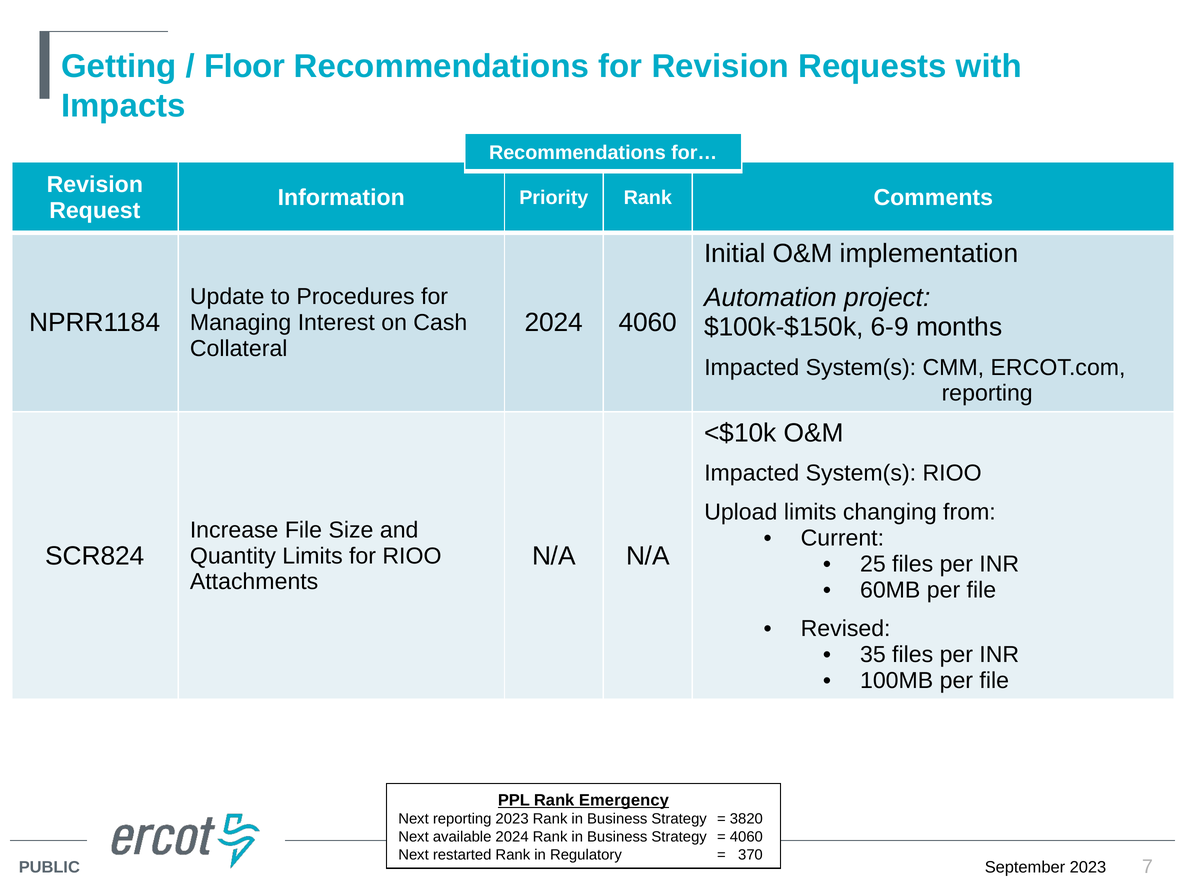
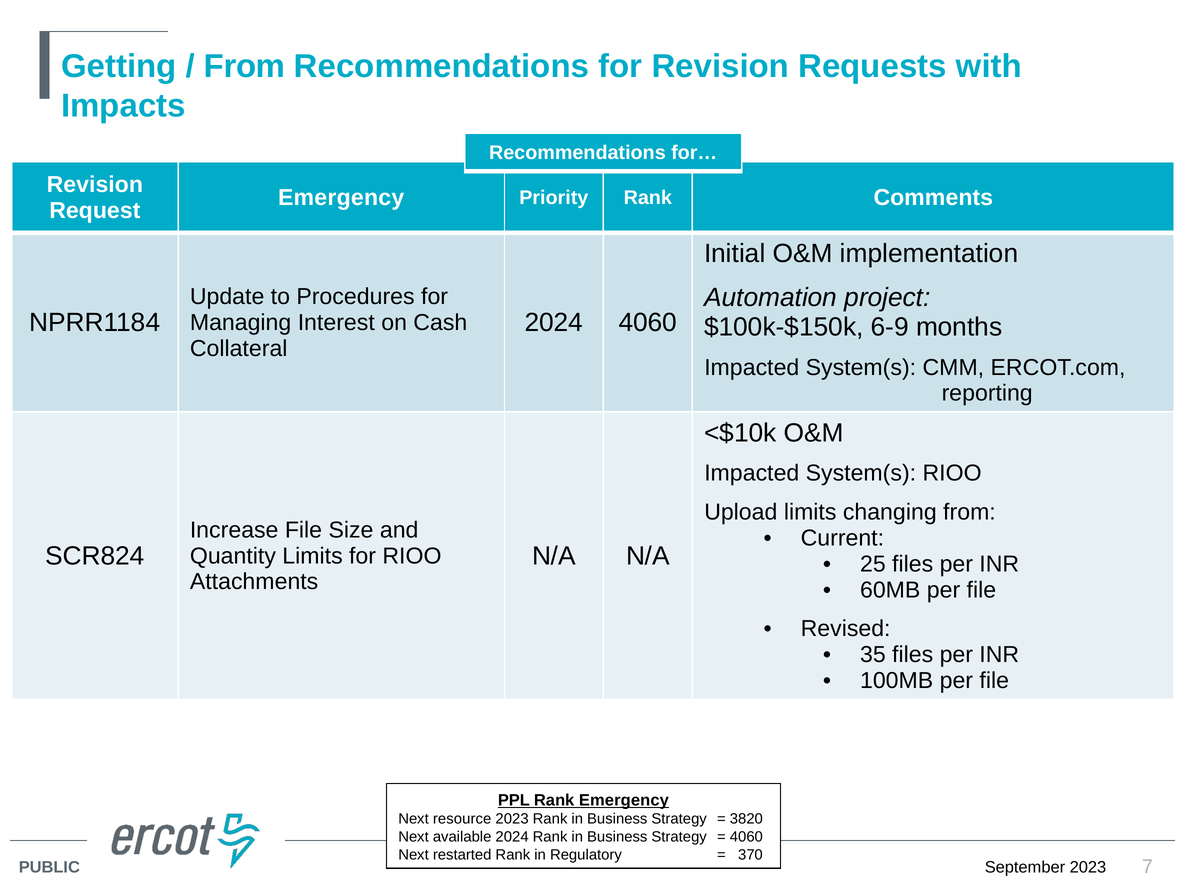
Floor: Floor -> From (245, 67)
Information: Information -> Emergency (341, 198)
Next reporting: reporting -> resource (462, 819)
